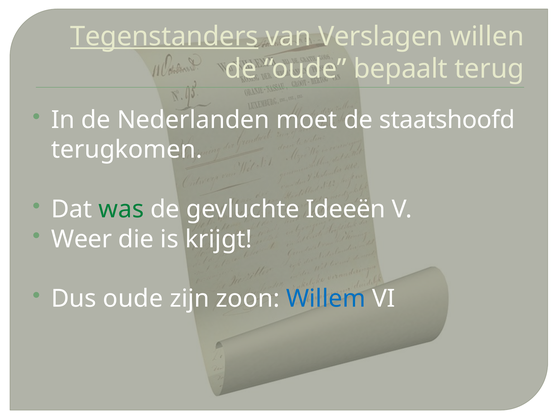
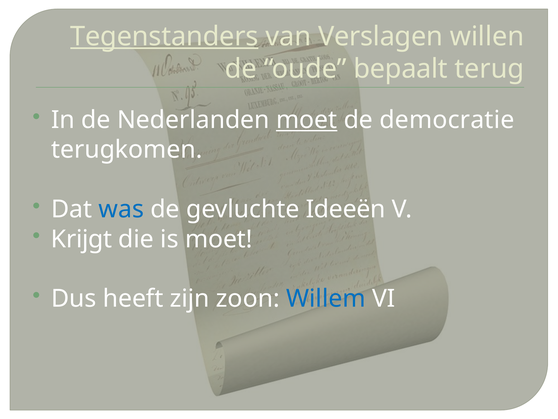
moet underline: none -> present (307, 120)
staatshoofd: staatshoofd -> democratie (447, 120)
was colour: green -> blue (121, 209)
Weer: Weer -> Krijgt (82, 239)
is krijgt: krijgt -> moet (219, 239)
Dus oude: oude -> heeft (133, 298)
